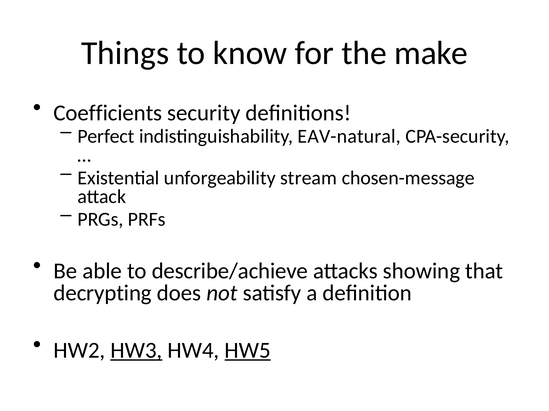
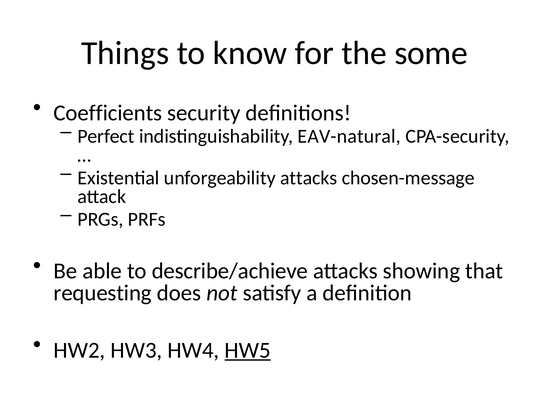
make: make -> some (431, 53)
unforgeability stream: stream -> attacks (309, 178)
decrypting: decrypting -> requesting (103, 294)
HW3 underline: present -> none (136, 351)
